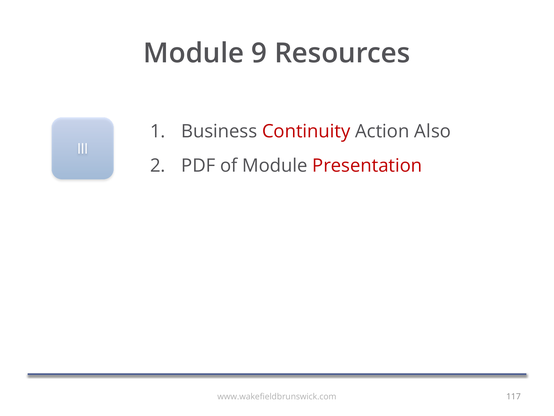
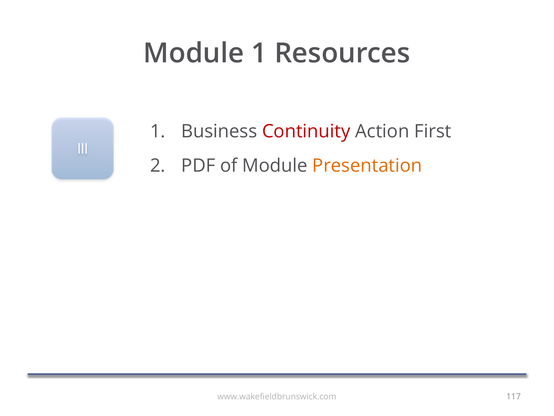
Module 9: 9 -> 1 (259, 53)
Also: Also -> First (433, 131)
Presentation colour: red -> orange (367, 166)
